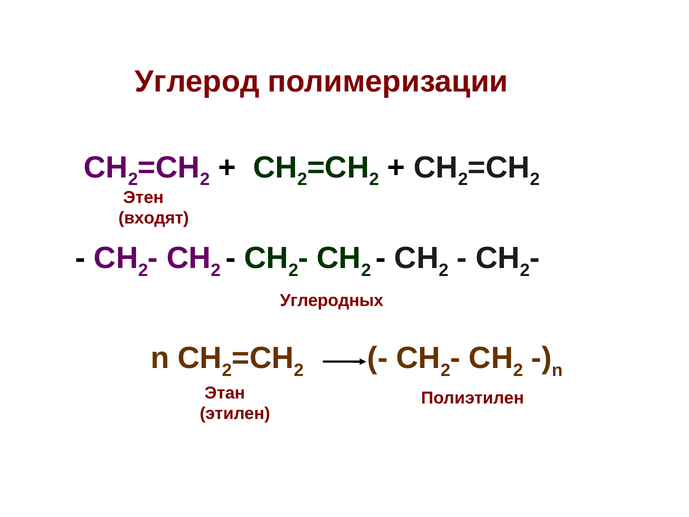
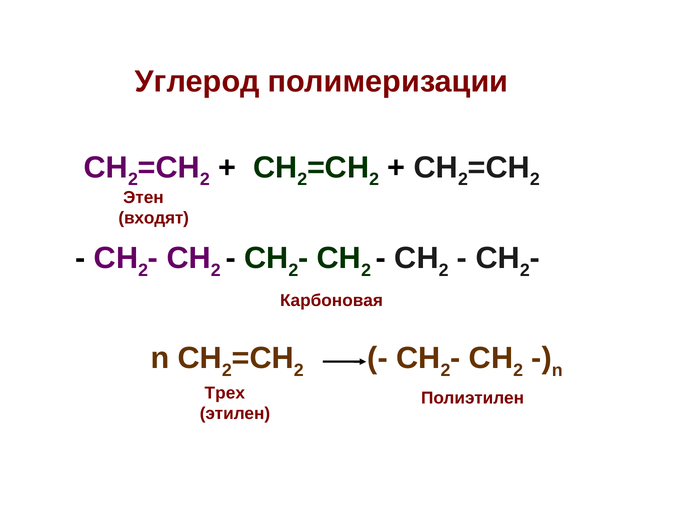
Углеродных: Углеродных -> Карбоновая (332, 300)
Этан: Этан -> Трех (225, 393)
